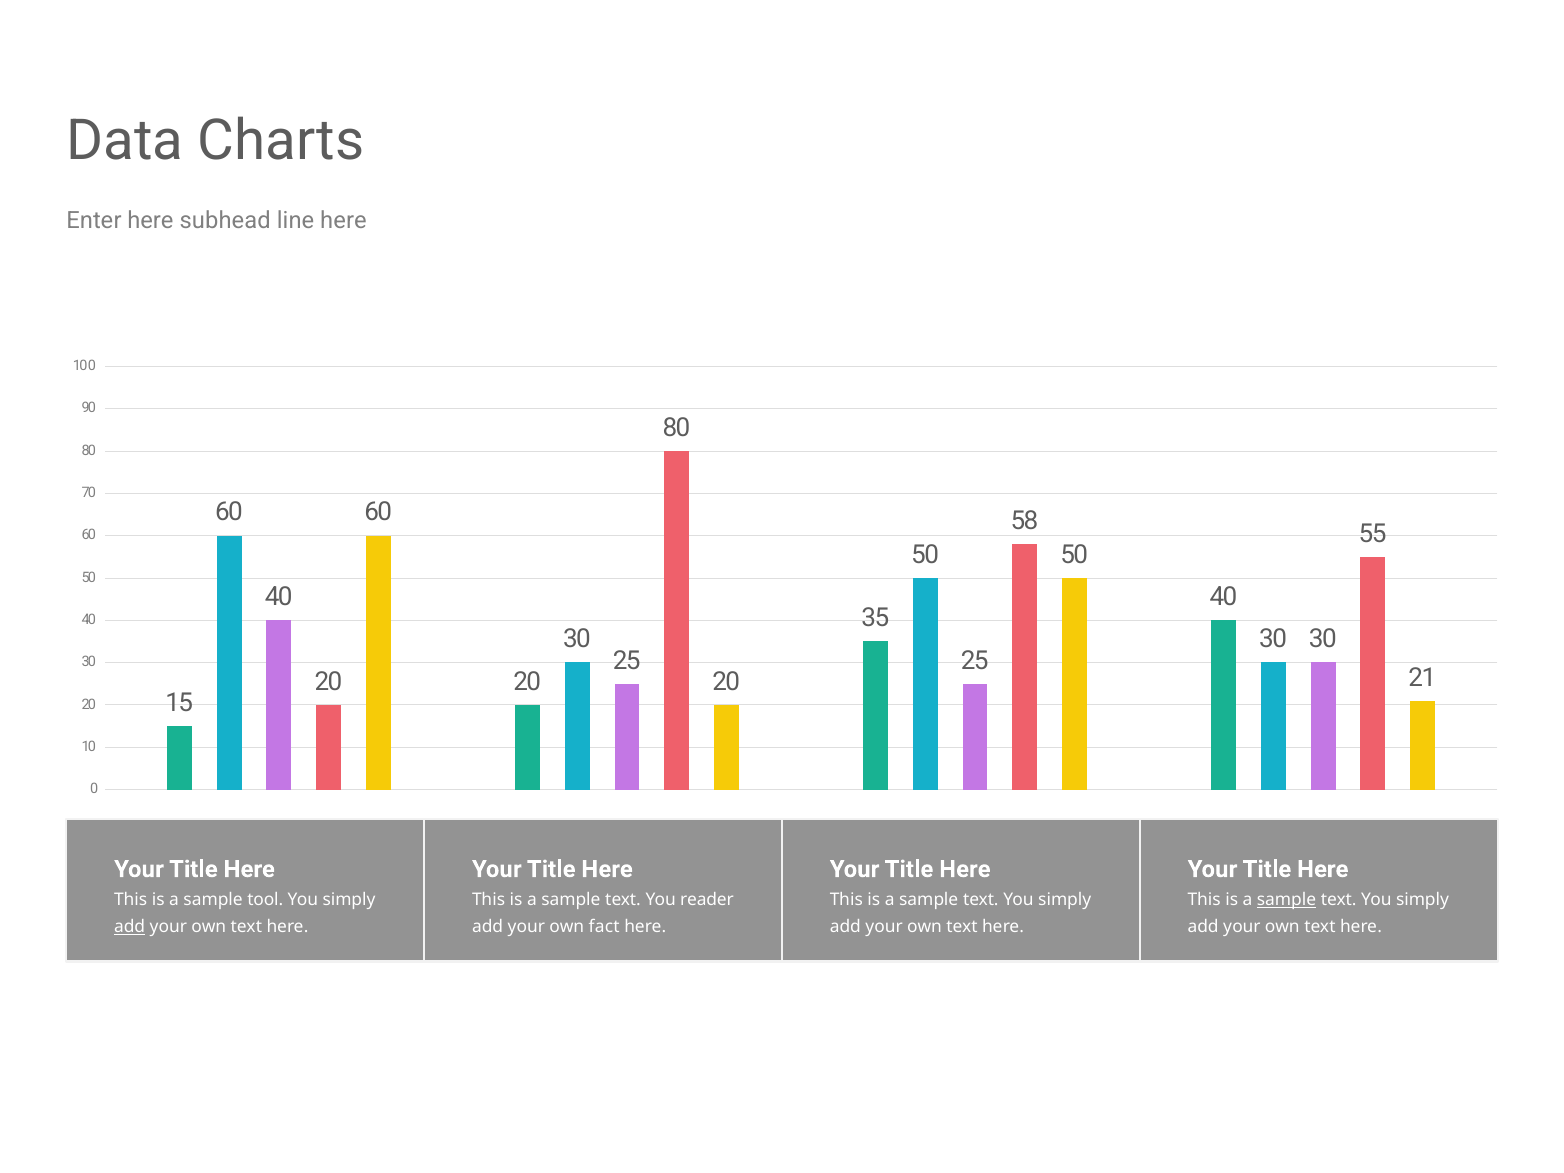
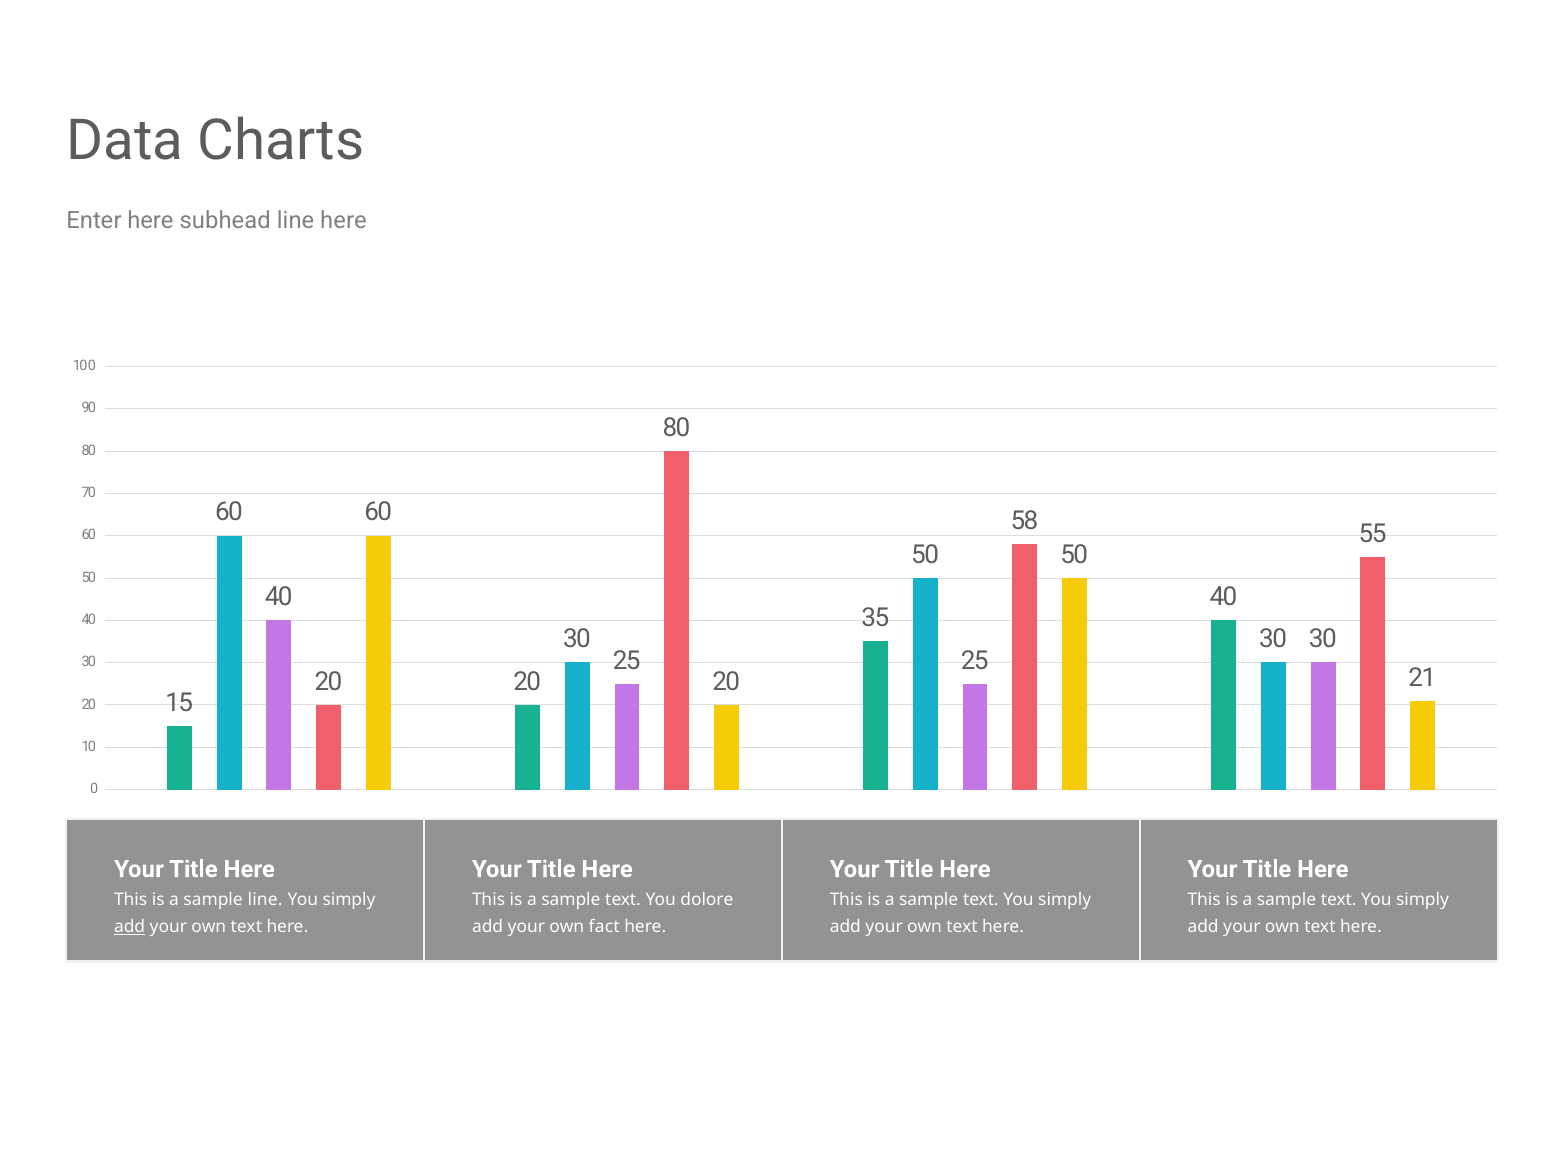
sample tool: tool -> line (265, 900)
reader: reader -> dolore (707, 900)
sample underline: present -> none (1287, 900)
